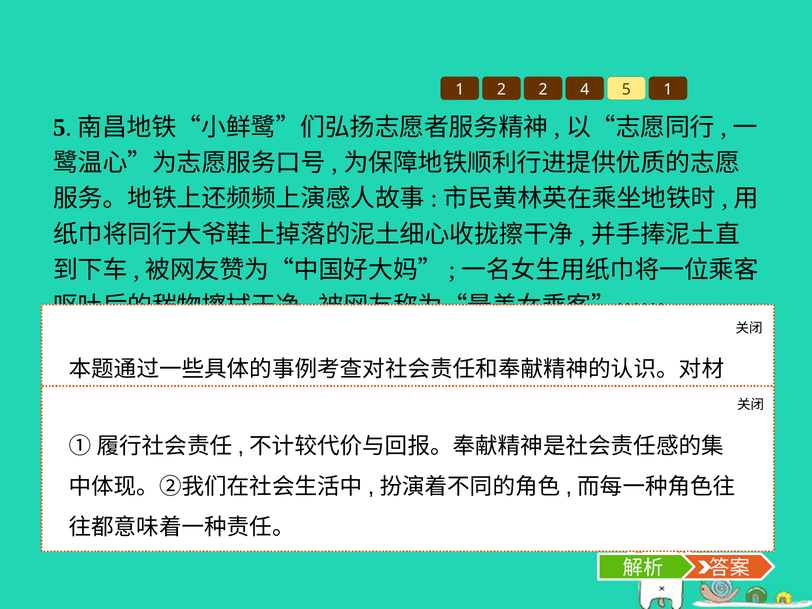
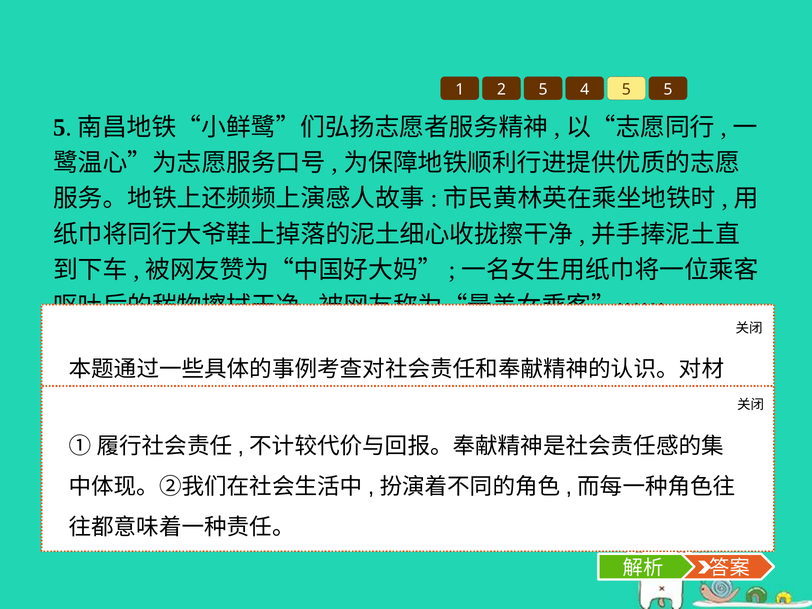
2 2: 2 -> 5 (543, 89)
5 1: 1 -> 5 (668, 89)
